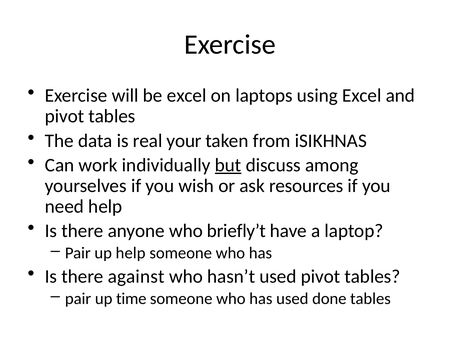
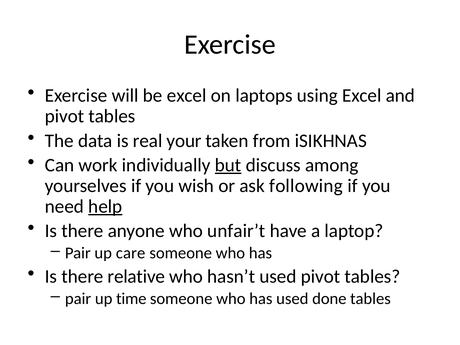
resources: resources -> following (306, 186)
help underline: none -> present (105, 206)
briefly’t: briefly’t -> unfair’t (236, 231)
up help: help -> care (131, 253)
against: against -> relative (136, 276)
